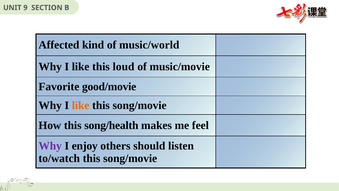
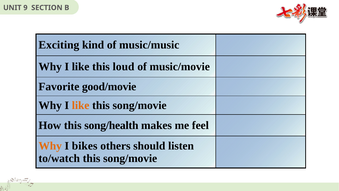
Affected: Affected -> Exciting (59, 45)
music/world: music/world -> music/music (149, 45)
Why colour: purple -> orange (50, 146)
enjoy: enjoy -> bikes (85, 146)
